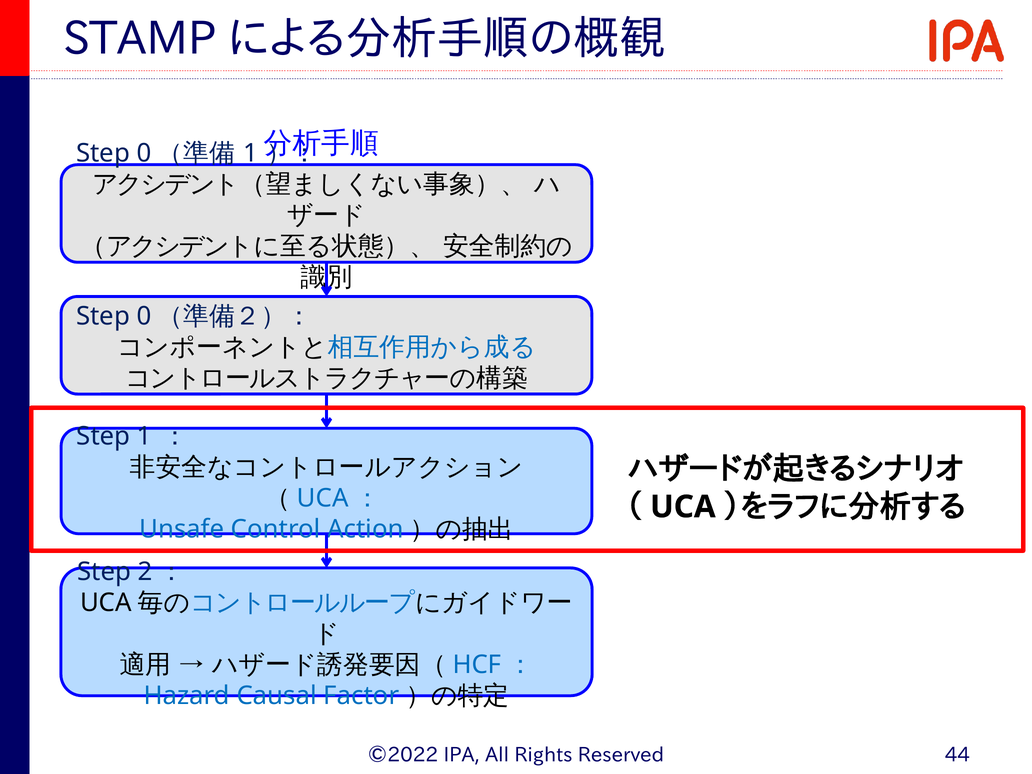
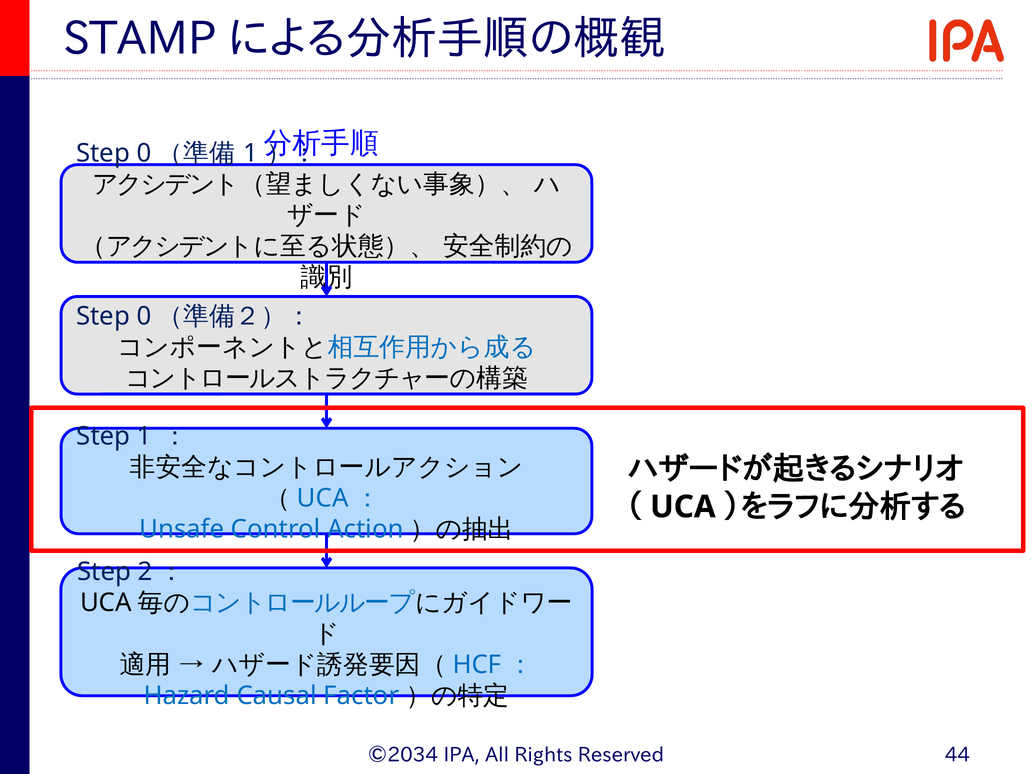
©2022: ©2022 -> ©2034 (403, 755)
